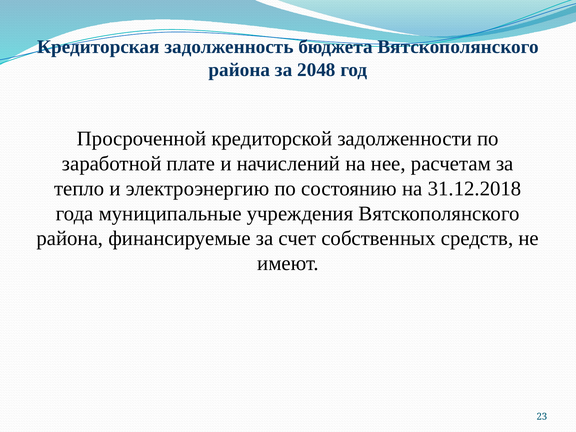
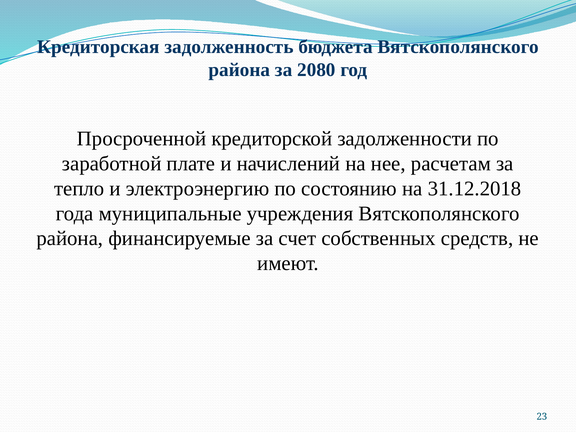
2048: 2048 -> 2080 (316, 70)
